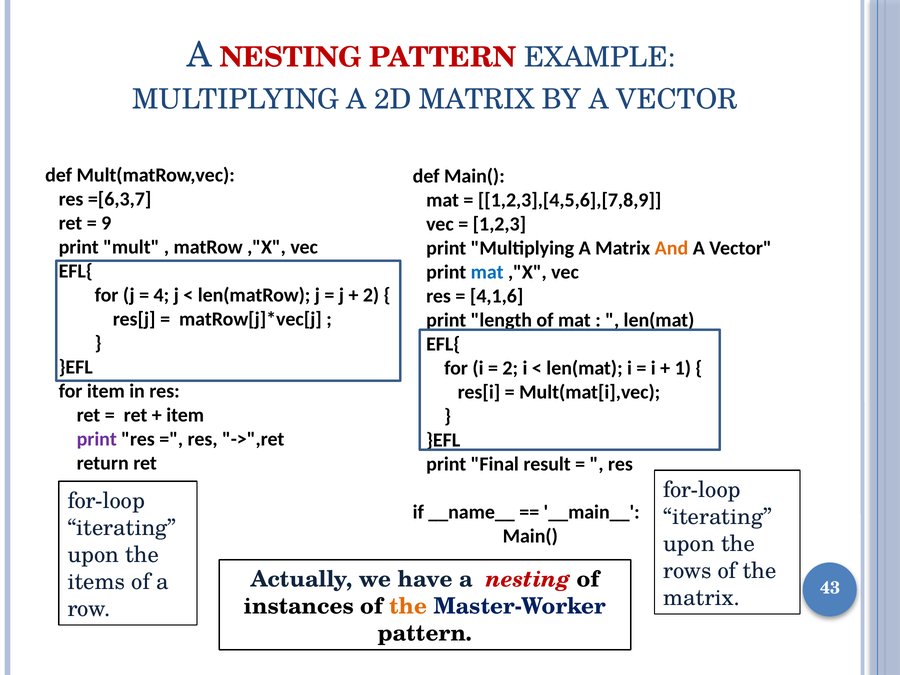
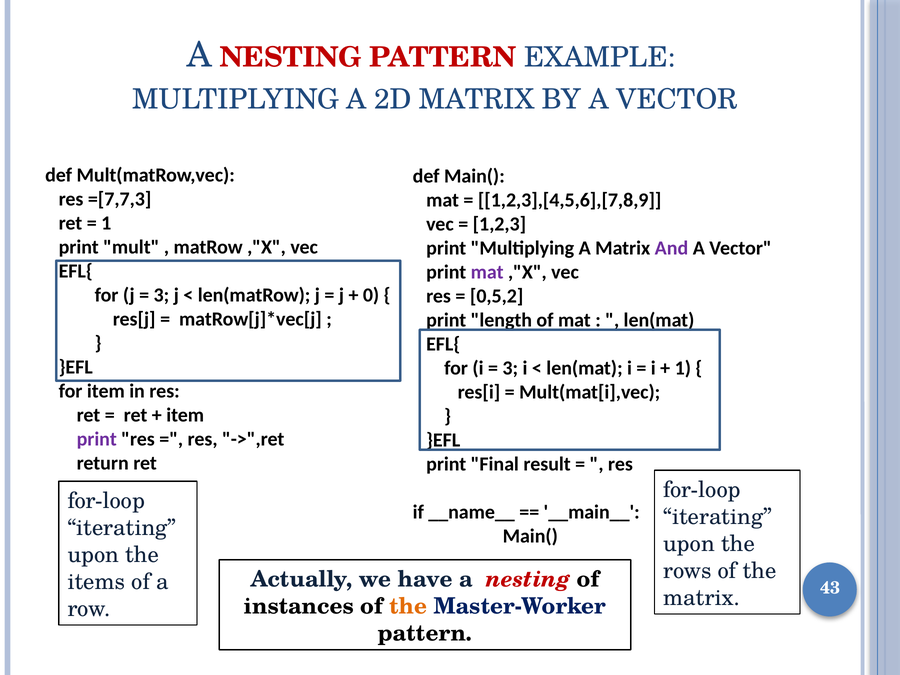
=[6,3,7: =[6,3,7 -> =[7,7,3 (120, 199)
9: 9 -> 1 (106, 223)
And colour: orange -> purple (671, 248)
mat colour: blue -> purple (487, 272)
4: 4 -> 3 (161, 295)
2: 2 -> 0 (371, 295)
4,1,6: 4,1,6 -> 0,5,2 (497, 296)
2: 2 -> 3 (510, 368)
